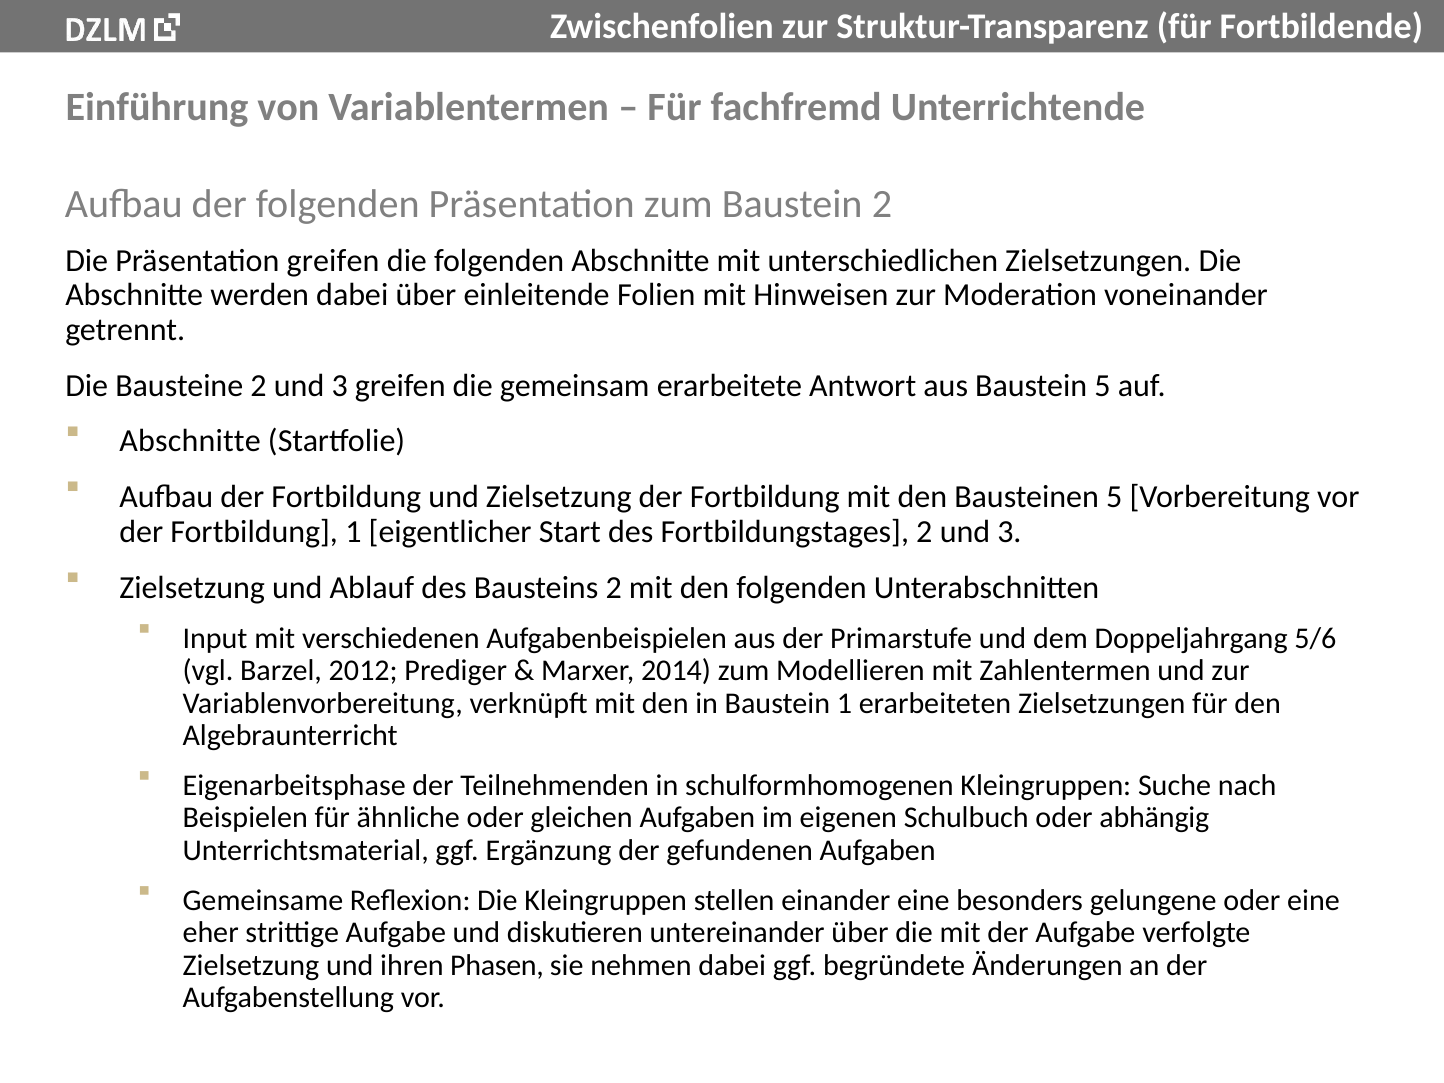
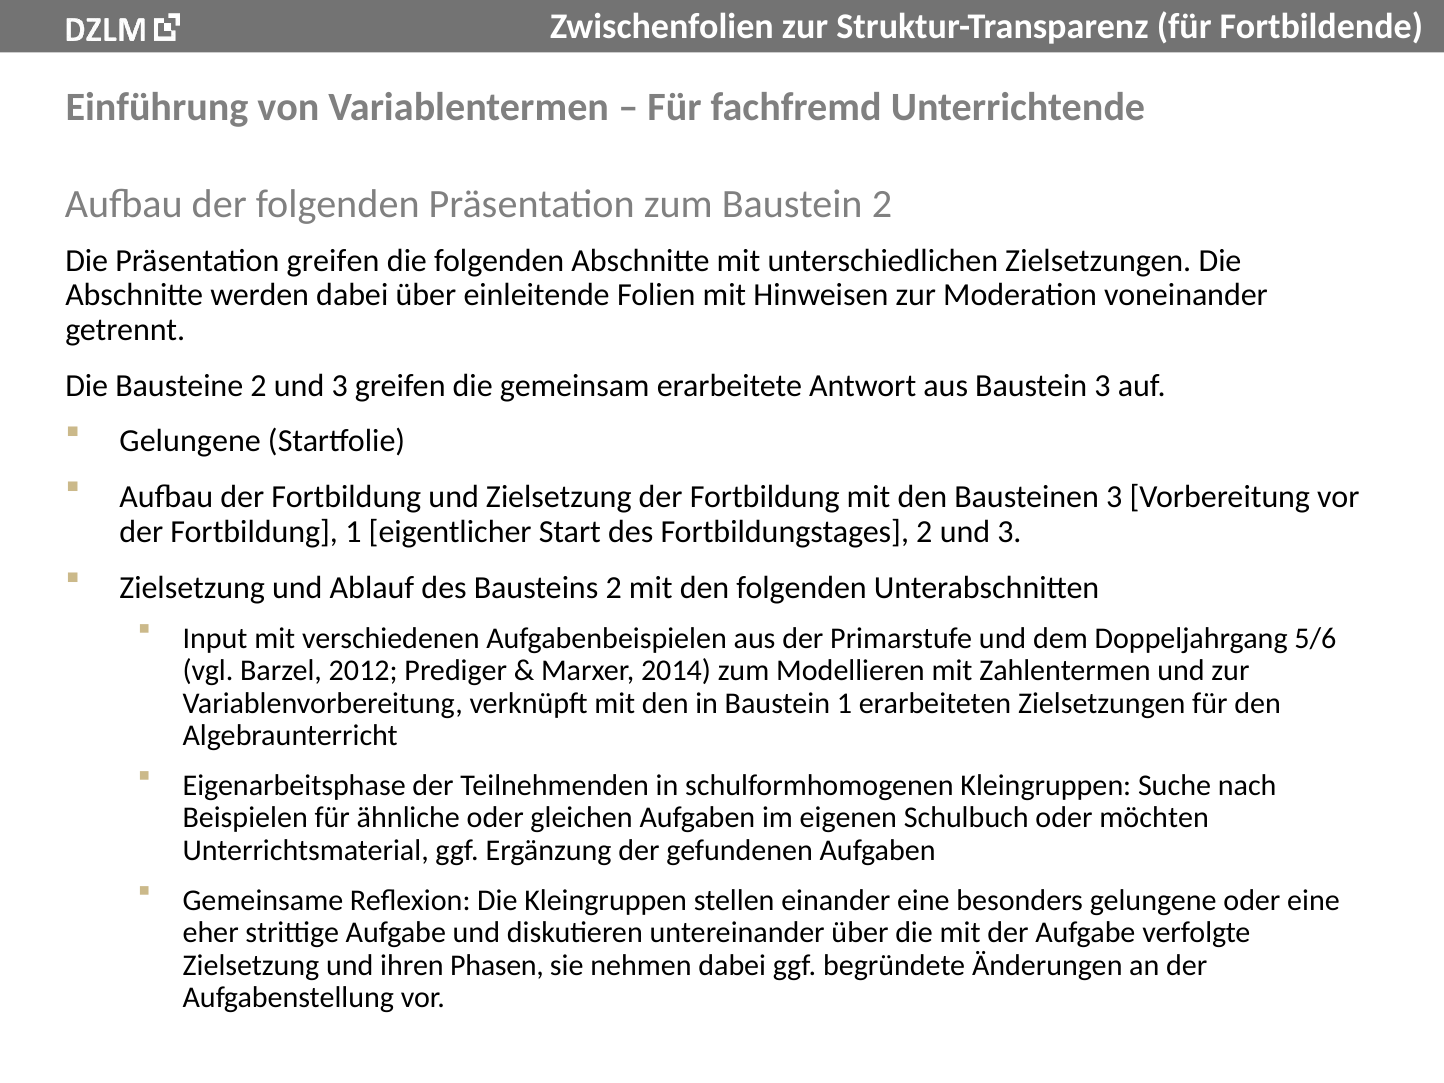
Baustein 5: 5 -> 3 (1102, 386)
Abschnitte: Abschnitte -> Gelungene (190, 441)
Bausteinen 5: 5 -> 3 (1114, 497)
abhängig: abhängig -> möchten (1154, 818)
